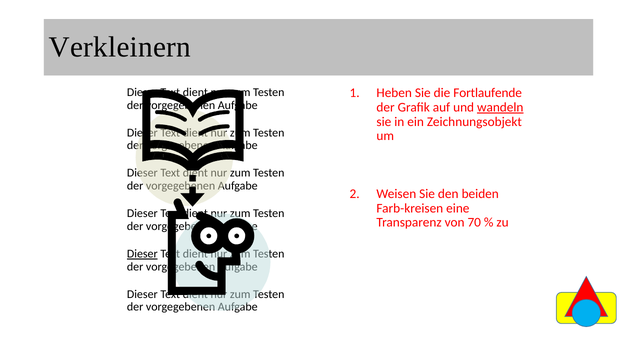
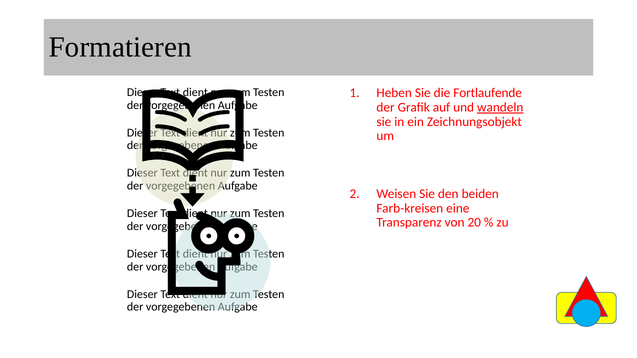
Verkleinern: Verkleinern -> Formatieren (120, 47)
70: 70 -> 20 (474, 223)
Dieser underline: present -> none (142, 254)
